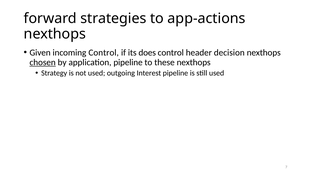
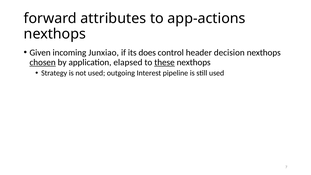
strategies: strategies -> attributes (113, 18)
incoming Control: Control -> Junxiao (104, 53)
application pipeline: pipeline -> elapsed (128, 62)
these underline: none -> present (164, 62)
